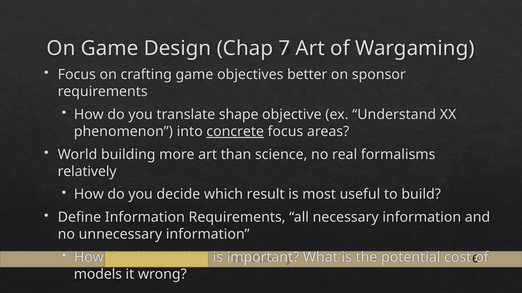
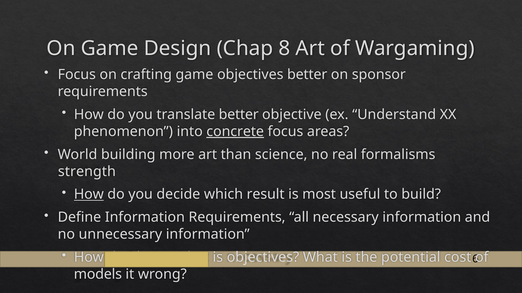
7: 7 -> 8 (284, 48)
translate shape: shape -> better (239, 115)
relatively: relatively -> strength (87, 172)
How underline: none -> present (89, 195)
is important: important -> objectives (263, 258)
